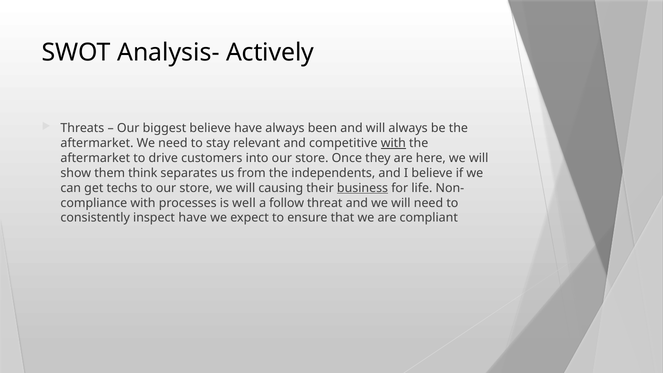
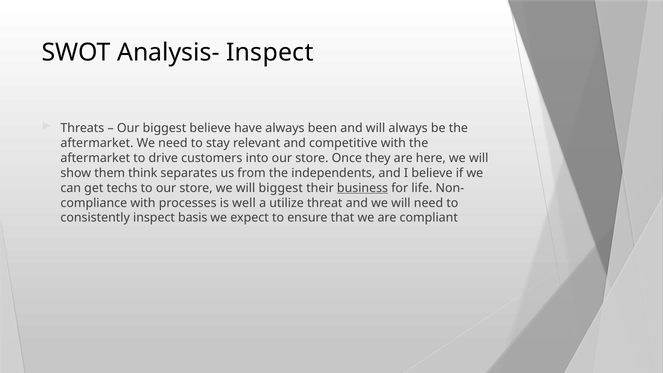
Analysis- Actively: Actively -> Inspect (270, 52)
with underline: present -> none (393, 143)
will causing: causing -> biggest (281, 188)
follow: follow -> utilize (287, 203)
inspect have: have -> basis (193, 218)
